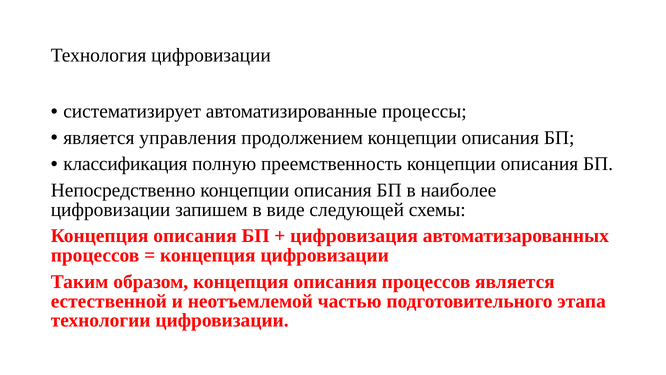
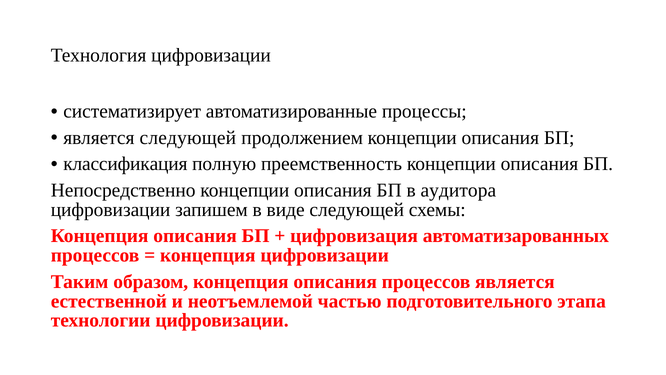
является управления: управления -> следующей (188, 138)
наиболее: наиболее -> аудитора (458, 190)
